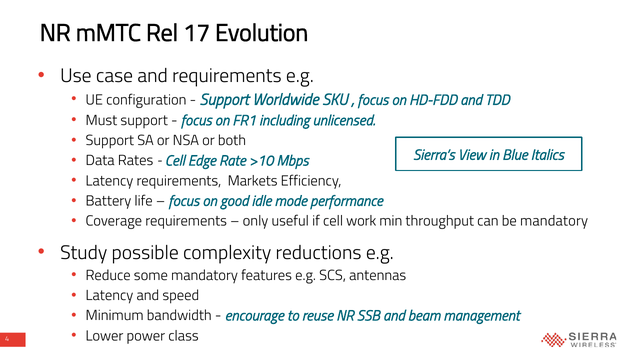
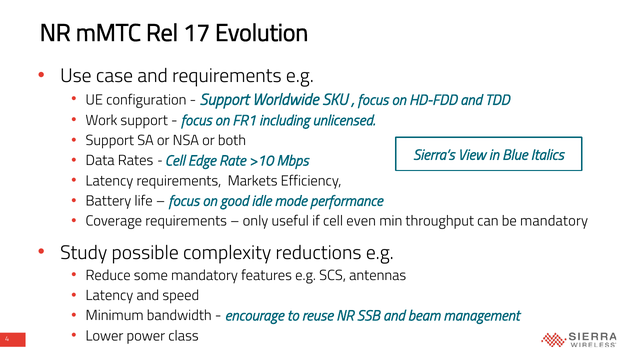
Must: Must -> Work (102, 120)
work: work -> even (361, 221)
